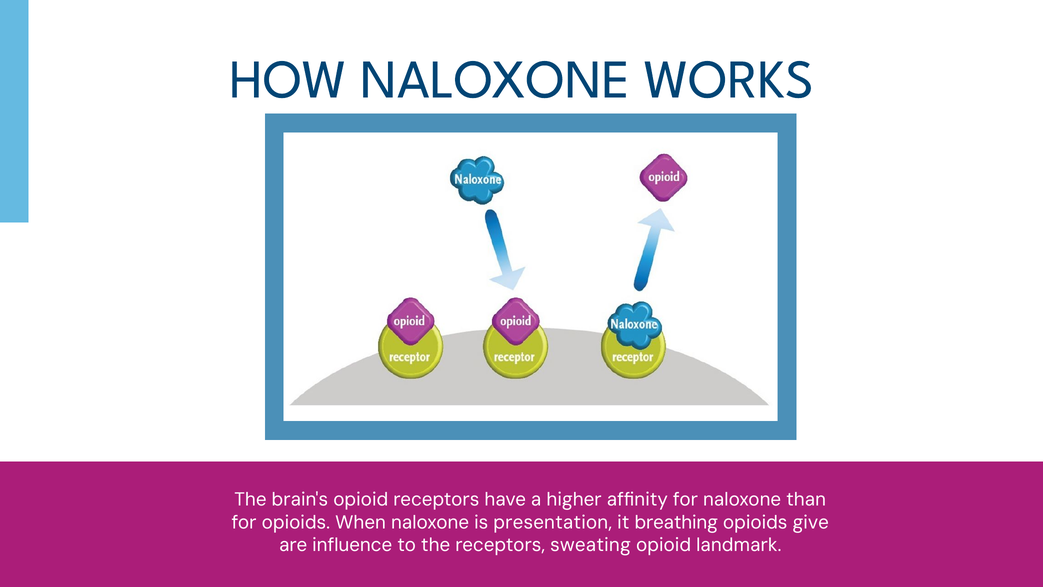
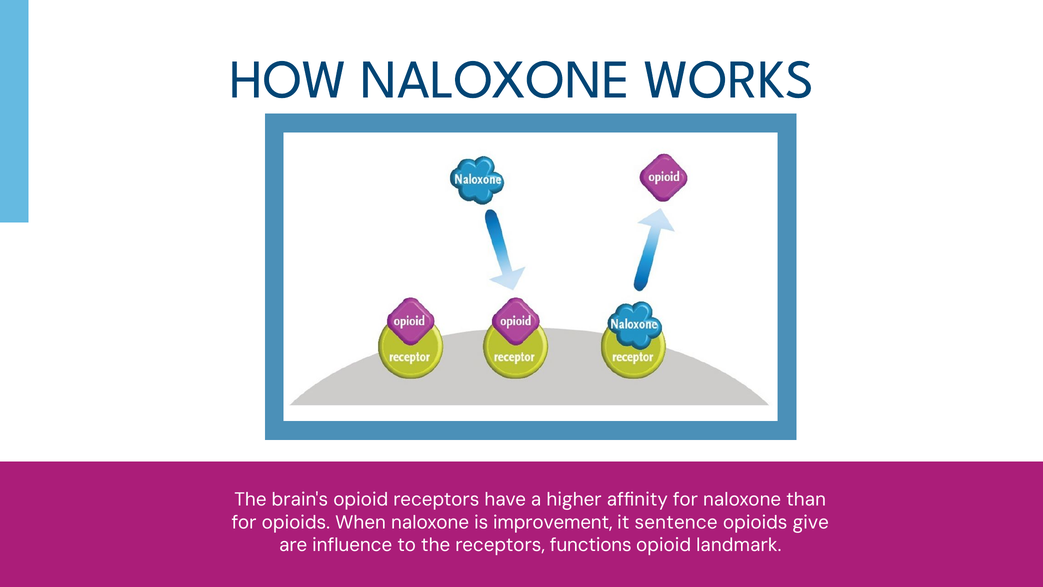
presentation: presentation -> improvement (553, 522)
breathing: breathing -> sentence (676, 522)
sweating: sweating -> functions (591, 545)
